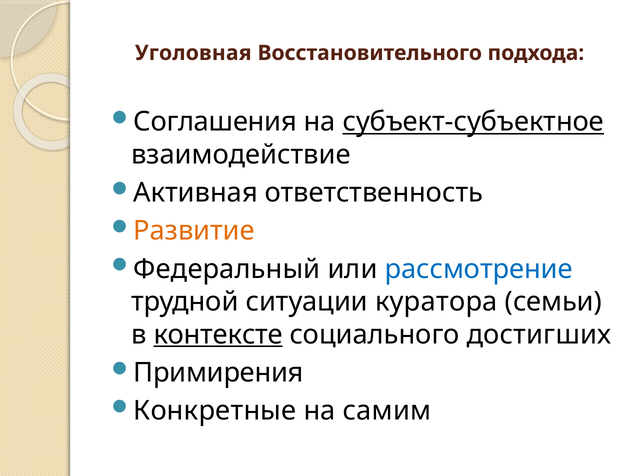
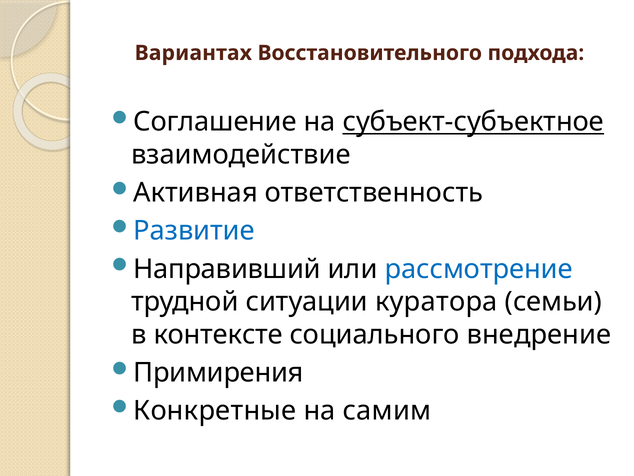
Уголовная: Уголовная -> Вариантах (193, 53)
Соглашения: Соглашения -> Соглашение (215, 122)
Развитие colour: orange -> blue (194, 231)
Федеральный: Федеральный -> Направивший (227, 269)
контексте underline: present -> none (218, 334)
достигших: достигших -> внедрение (539, 334)
